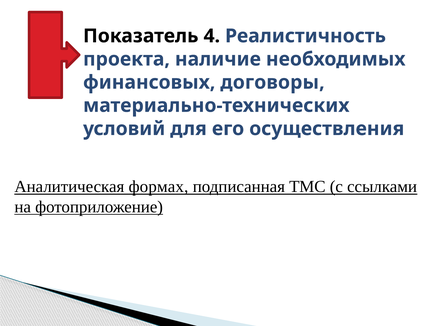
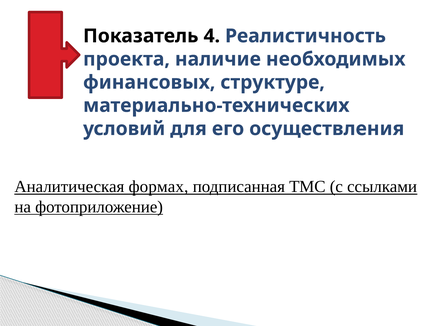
договоры: договоры -> структуре (273, 82)
